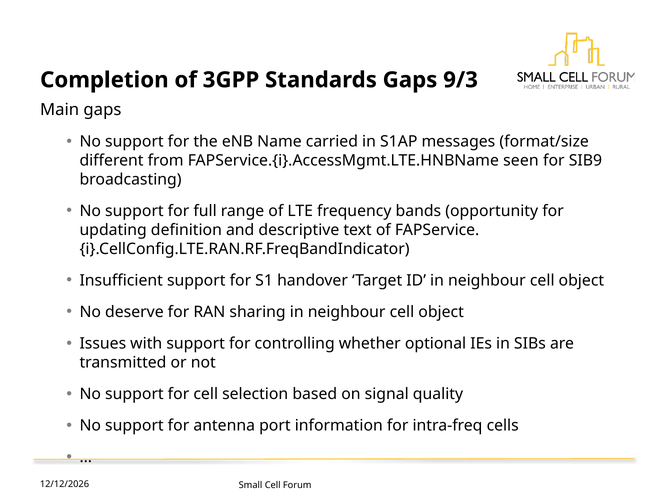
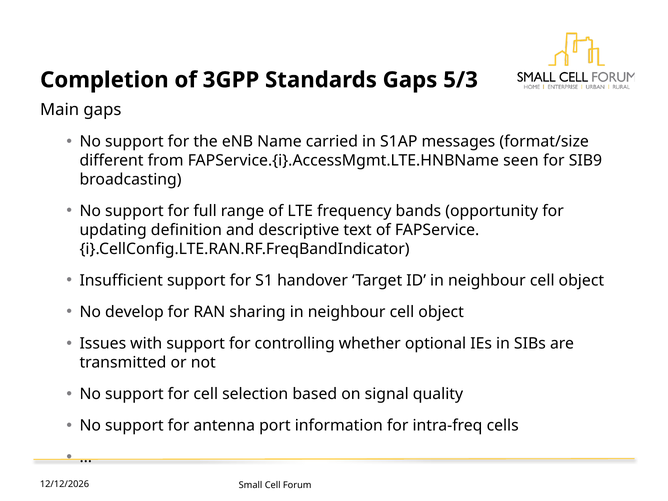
9/3: 9/3 -> 5/3 (461, 80)
deserve: deserve -> develop (134, 312)
